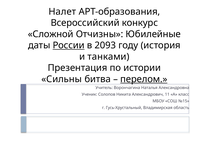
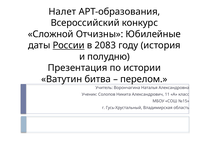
2093: 2093 -> 2083 (105, 45)
танками: танками -> полудню (108, 56)
Сильны: Сильны -> Ватутин (62, 79)
перелом underline: present -> none (144, 79)
